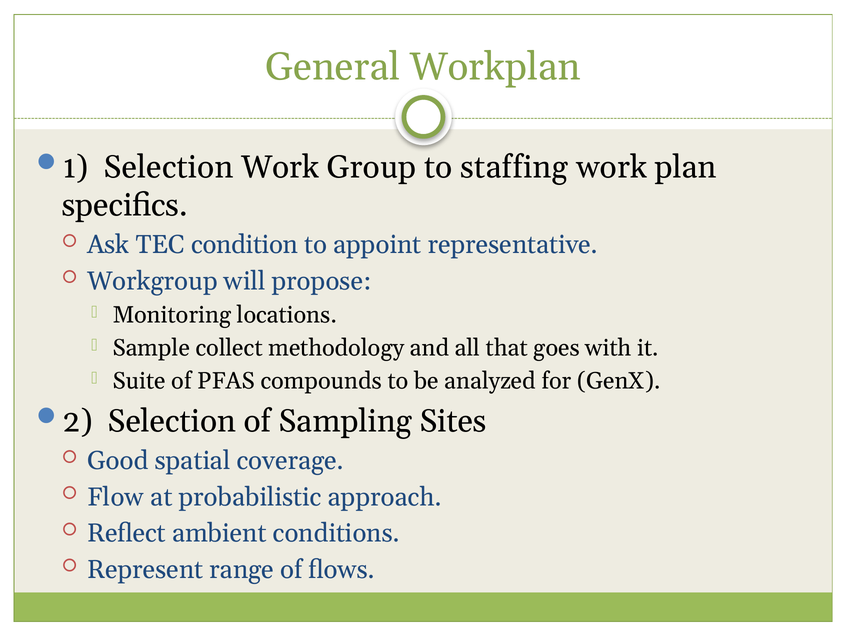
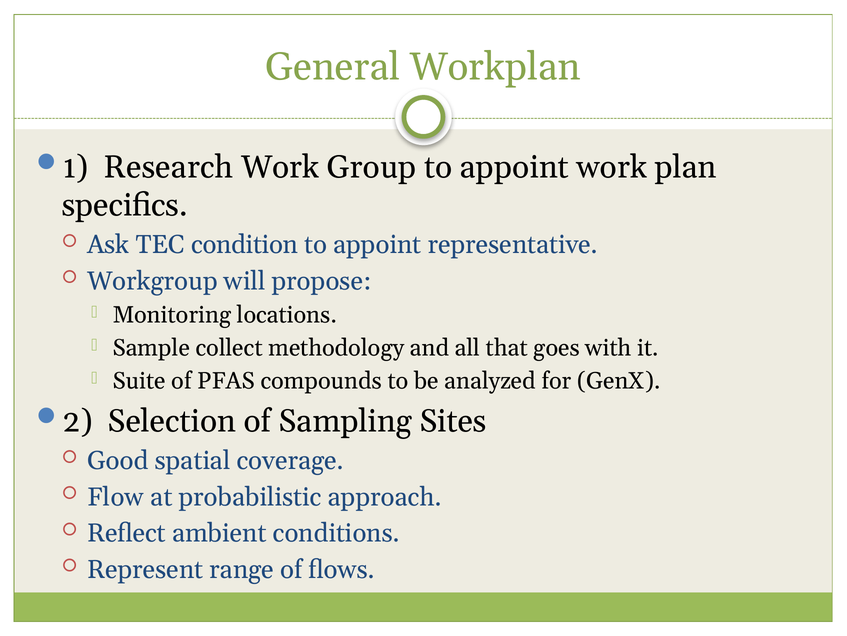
1 Selection: Selection -> Research (169, 167)
Group to staffing: staffing -> appoint (514, 167)
